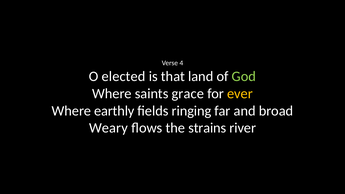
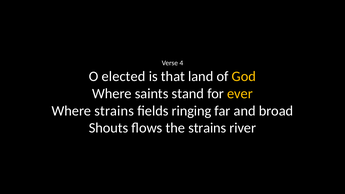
God colour: light green -> yellow (244, 76)
grace: grace -> stand (188, 94)
Where earthly: earthly -> strains (114, 111)
Weary: Weary -> Shouts (109, 128)
